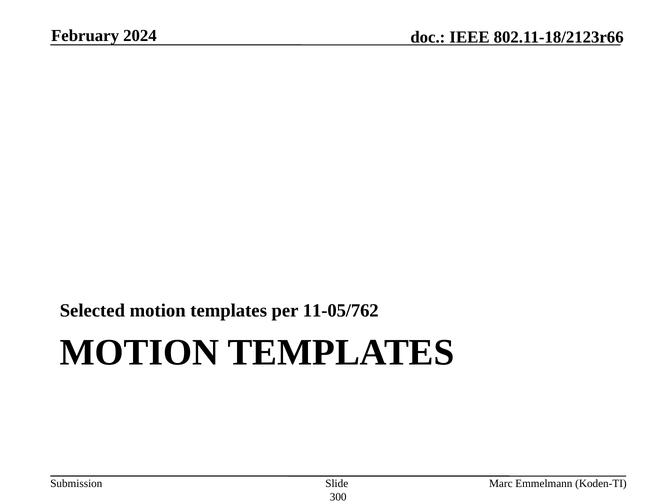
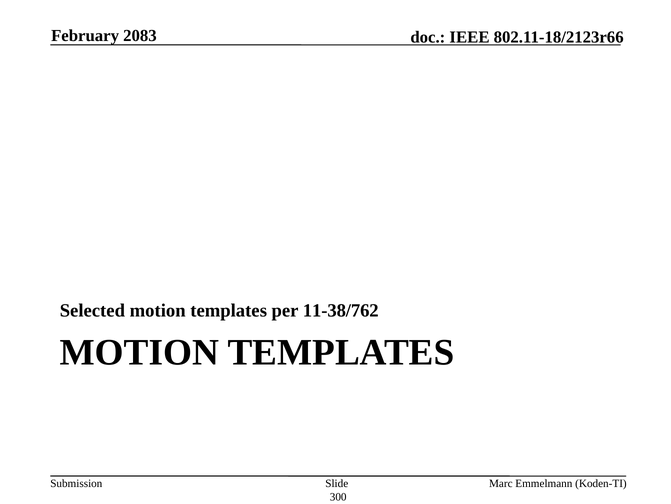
2024: 2024 -> 2083 (140, 36)
11-05/762: 11-05/762 -> 11-38/762 (341, 310)
